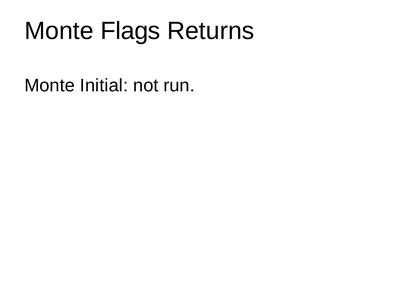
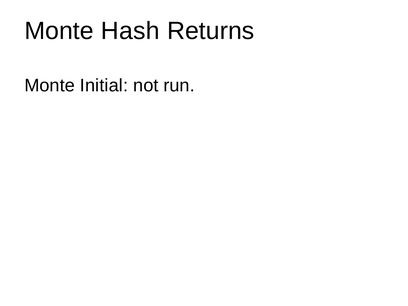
Flags: Flags -> Hash (130, 31)
